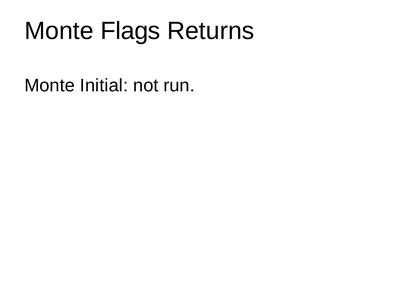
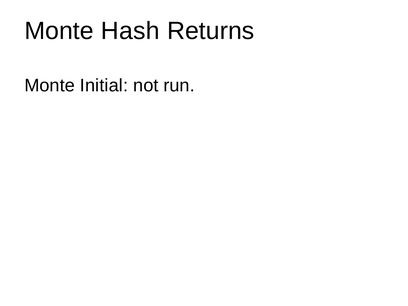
Flags: Flags -> Hash (130, 31)
